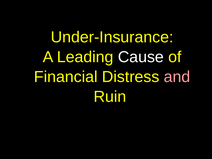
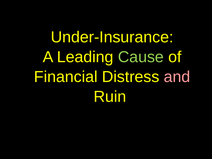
Cause colour: white -> light green (141, 57)
